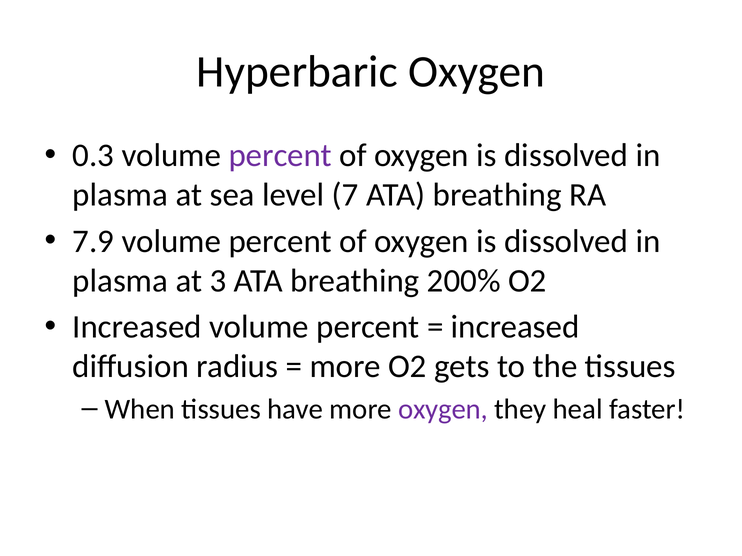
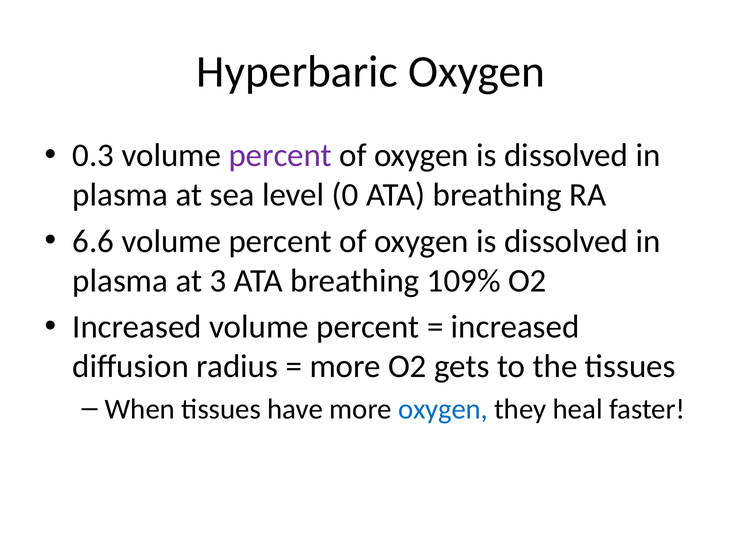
7: 7 -> 0 (345, 195)
7.9: 7.9 -> 6.6 (93, 241)
200%: 200% -> 109% (464, 281)
oxygen colour: purple -> blue (443, 409)
